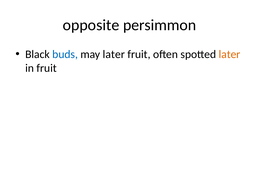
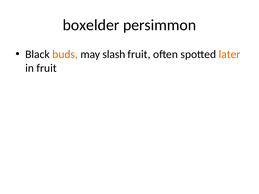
opposite: opposite -> boxelder (91, 25)
buds colour: blue -> orange (65, 54)
may later: later -> slash (114, 54)
